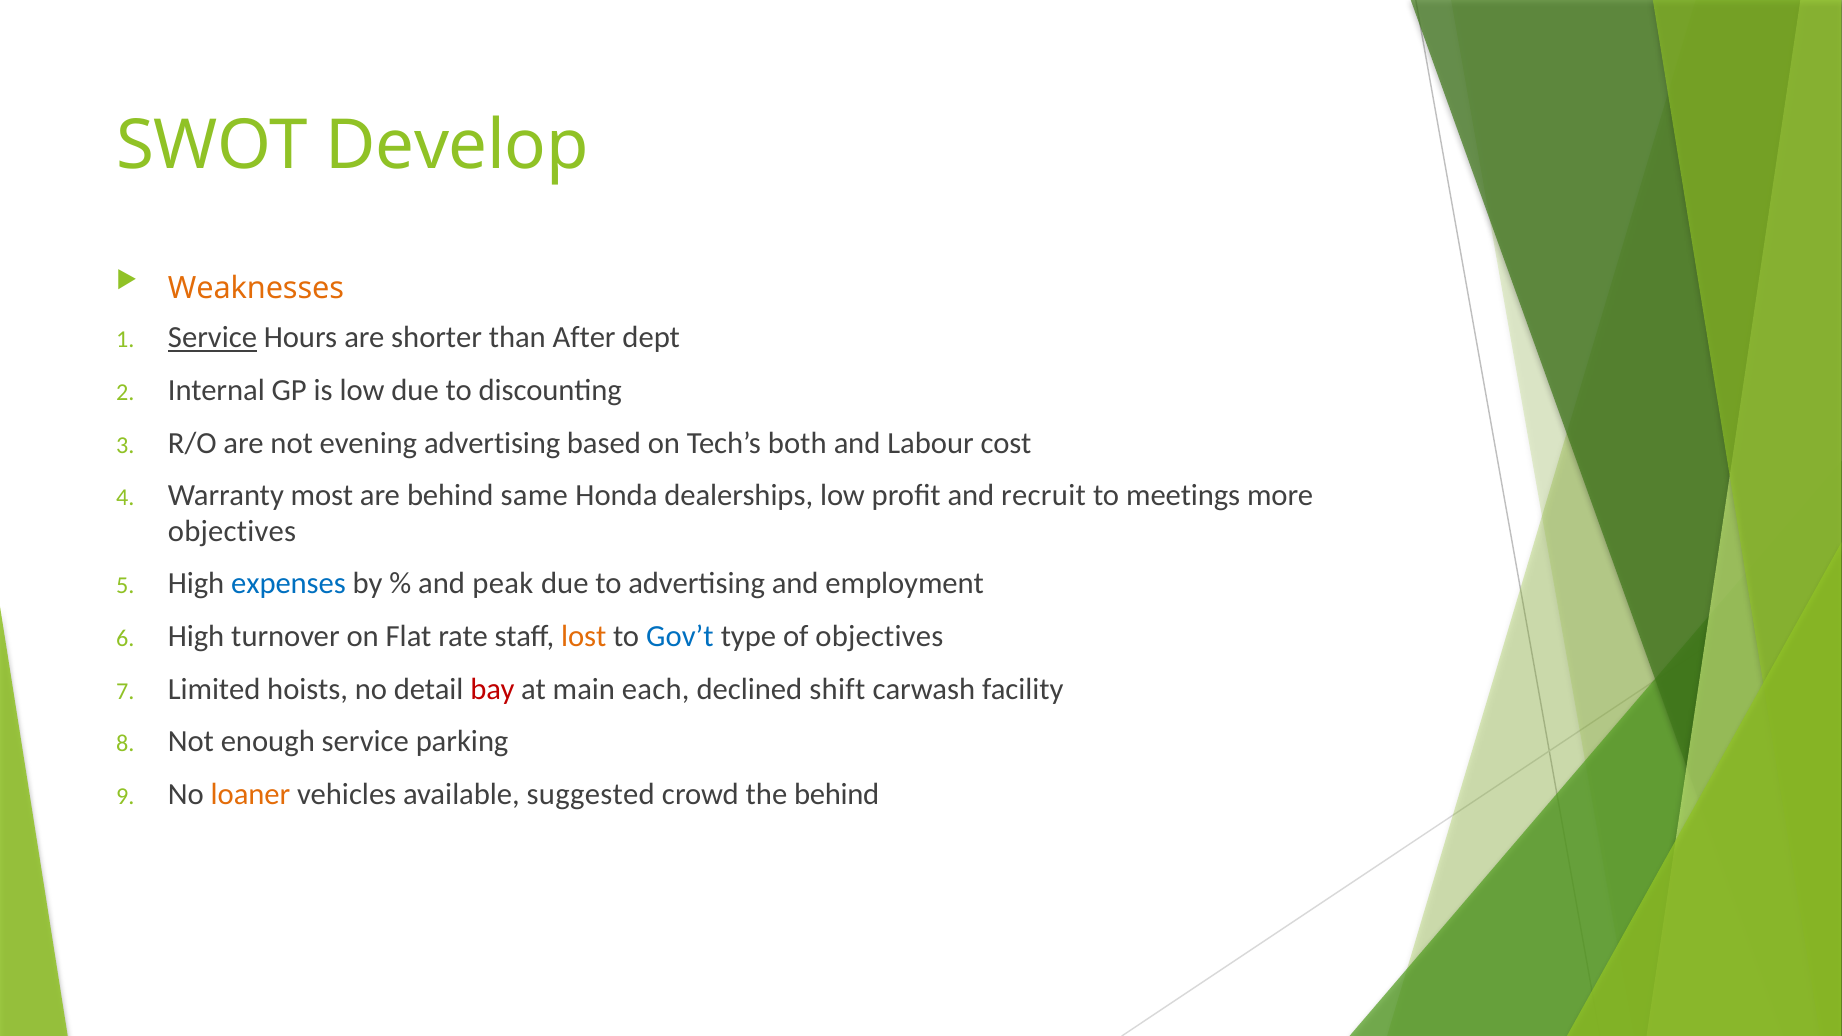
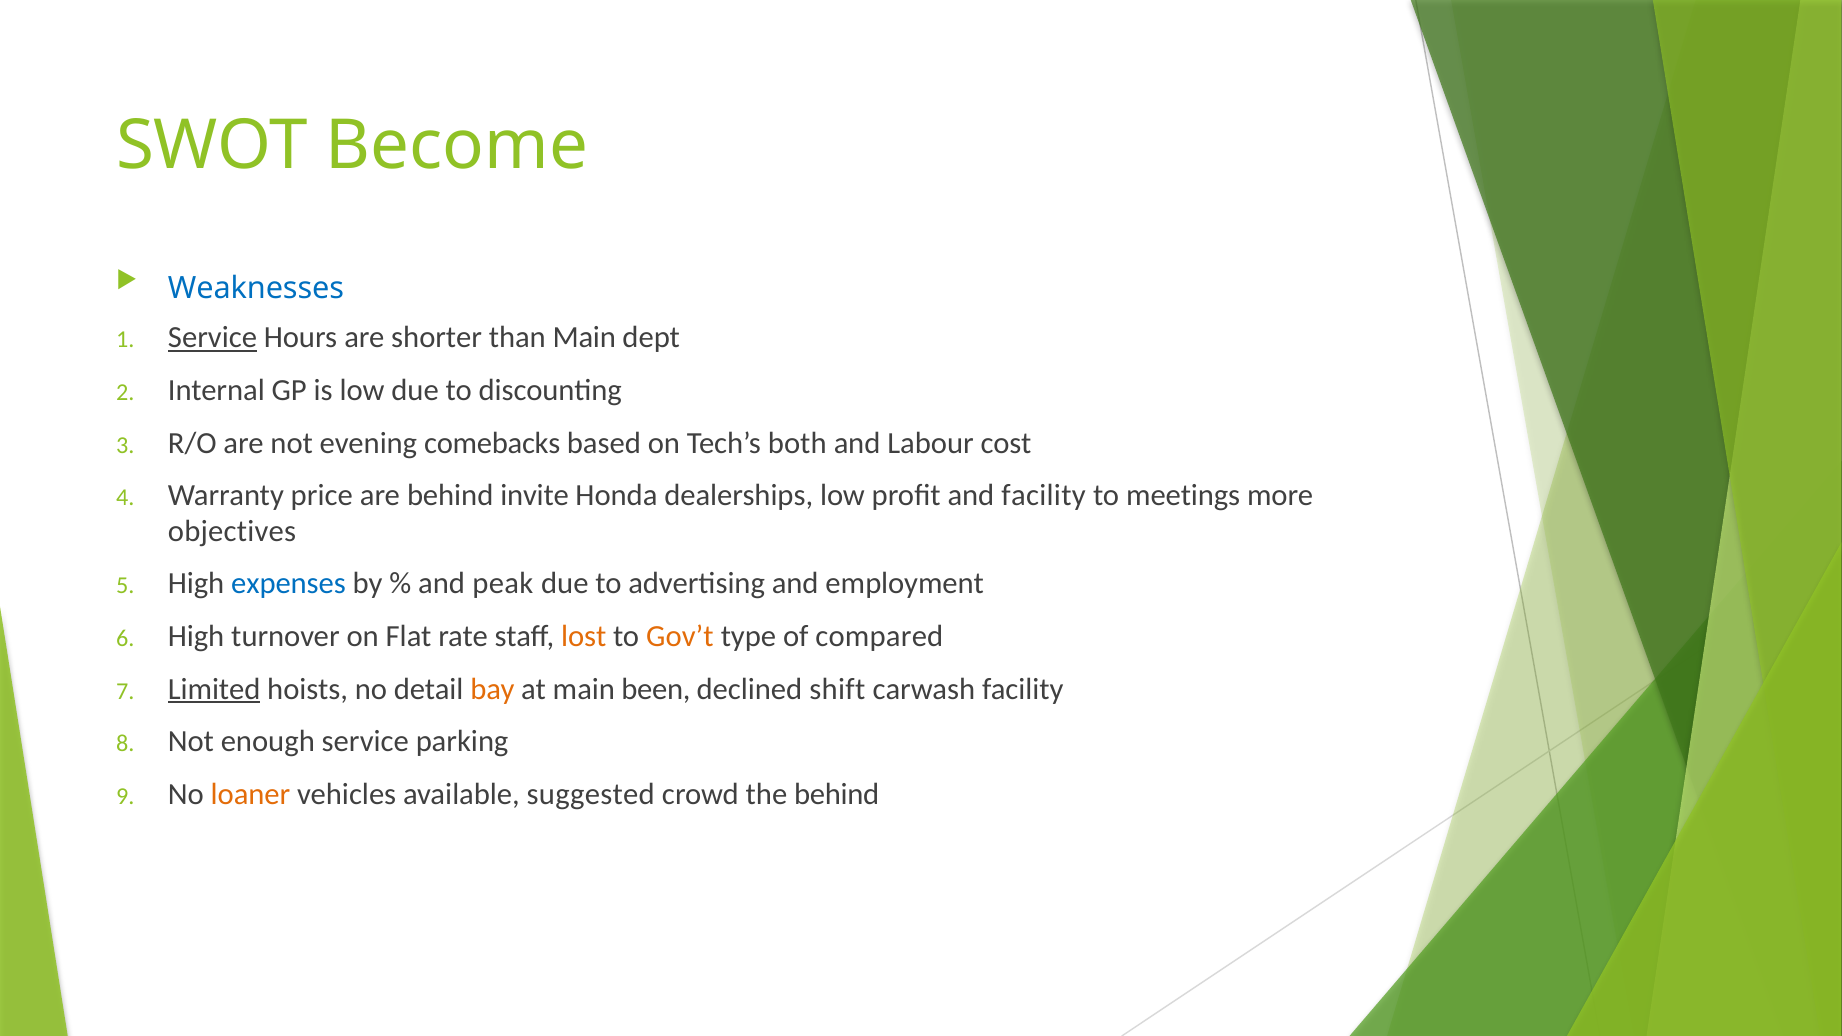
Develop: Develop -> Become (457, 145)
Weaknesses colour: orange -> blue (256, 289)
than After: After -> Main (584, 338)
evening advertising: advertising -> comebacks (492, 443)
most: most -> price (322, 496)
same: same -> invite (535, 496)
and recruit: recruit -> facility (1044, 496)
Gov’t colour: blue -> orange (680, 636)
of objectives: objectives -> compared (879, 636)
Limited underline: none -> present (214, 689)
bay colour: red -> orange (492, 689)
each: each -> been (656, 689)
